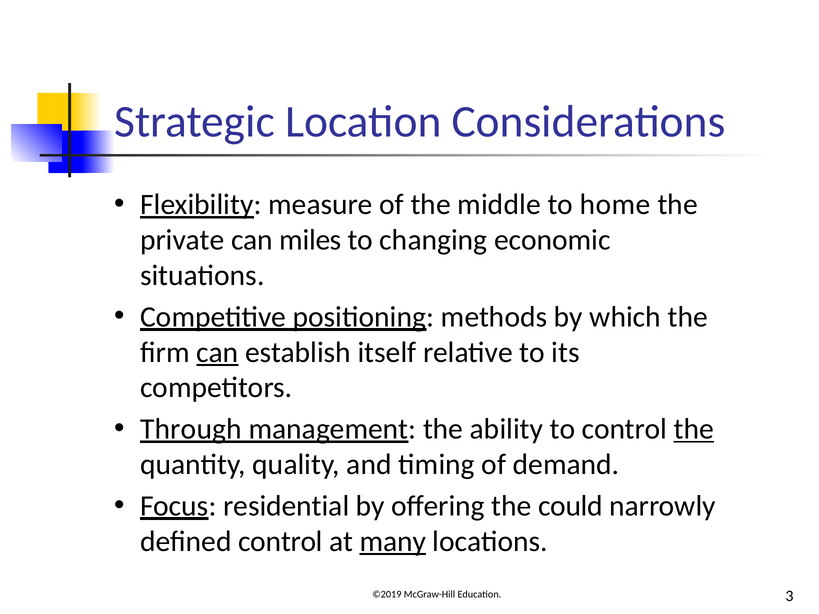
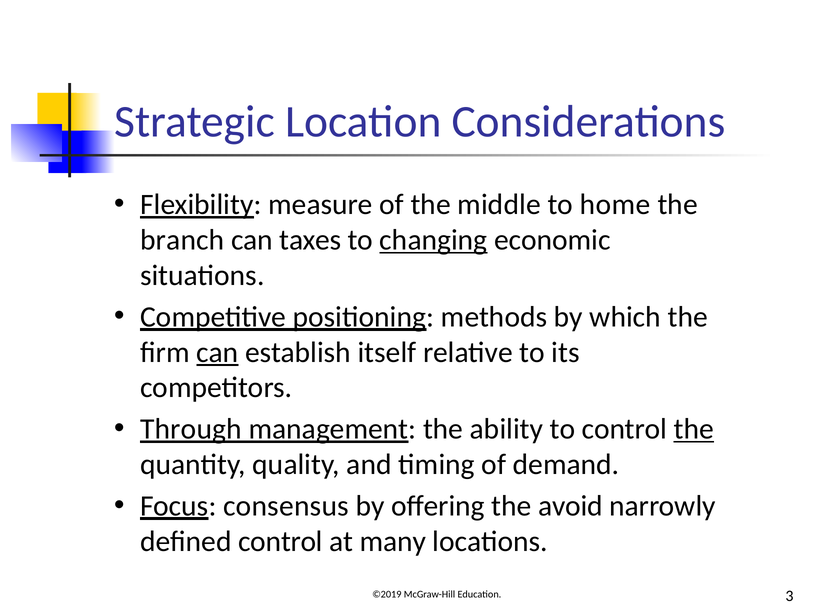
private: private -> branch (182, 240)
miles: miles -> taxes (310, 240)
changing underline: none -> present (433, 240)
residential: residential -> consensus (286, 506)
could: could -> avoid (570, 506)
many underline: present -> none (393, 542)
